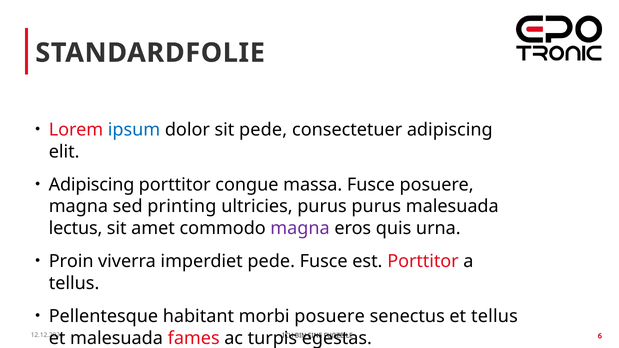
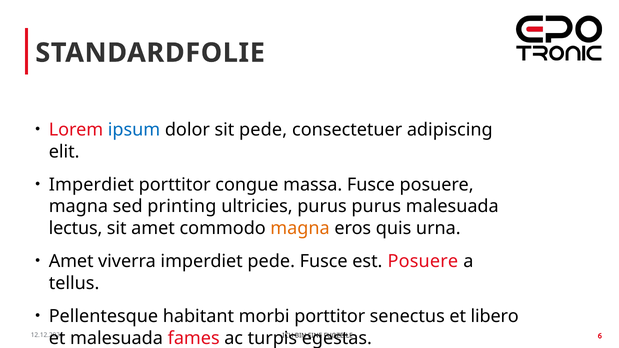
Adipiscing: Adipiscing -> Imperdiet (91, 185)
magna colour: purple -> orange (300, 228)
Proin: Proin -> Amet (71, 262)
est Porttitor: Porttitor -> Posuere (423, 262)
morbi posuere: posuere -> porttitor (330, 317)
et tellus: tellus -> libero (495, 317)
